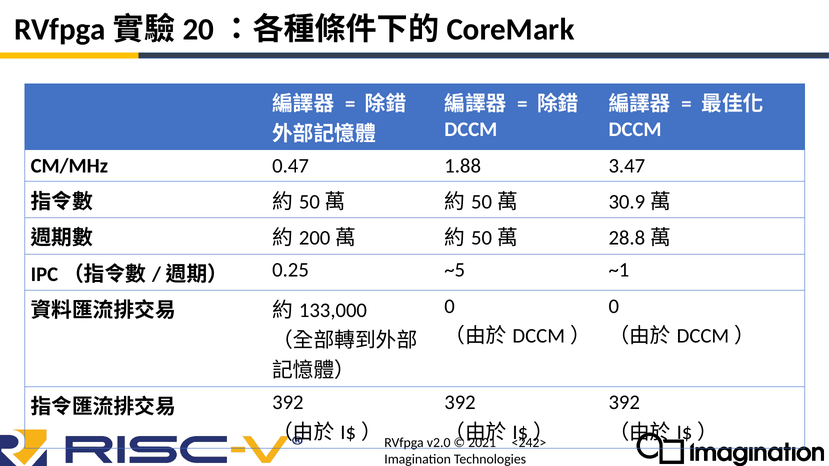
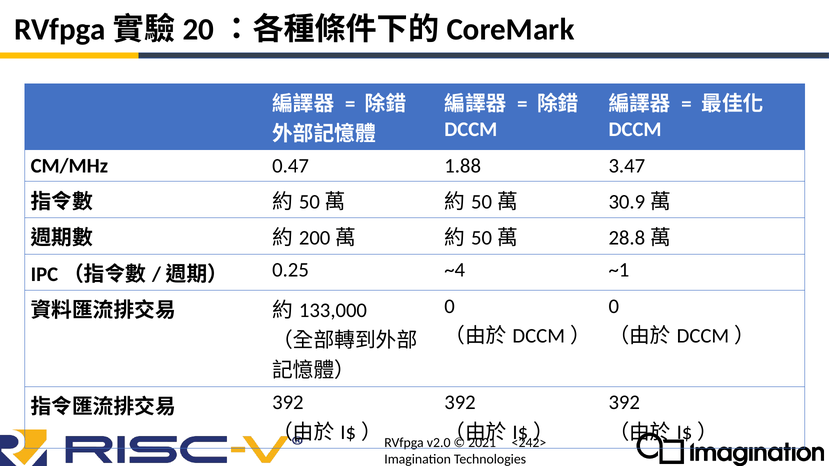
~5: ~5 -> ~4 (455, 270)
